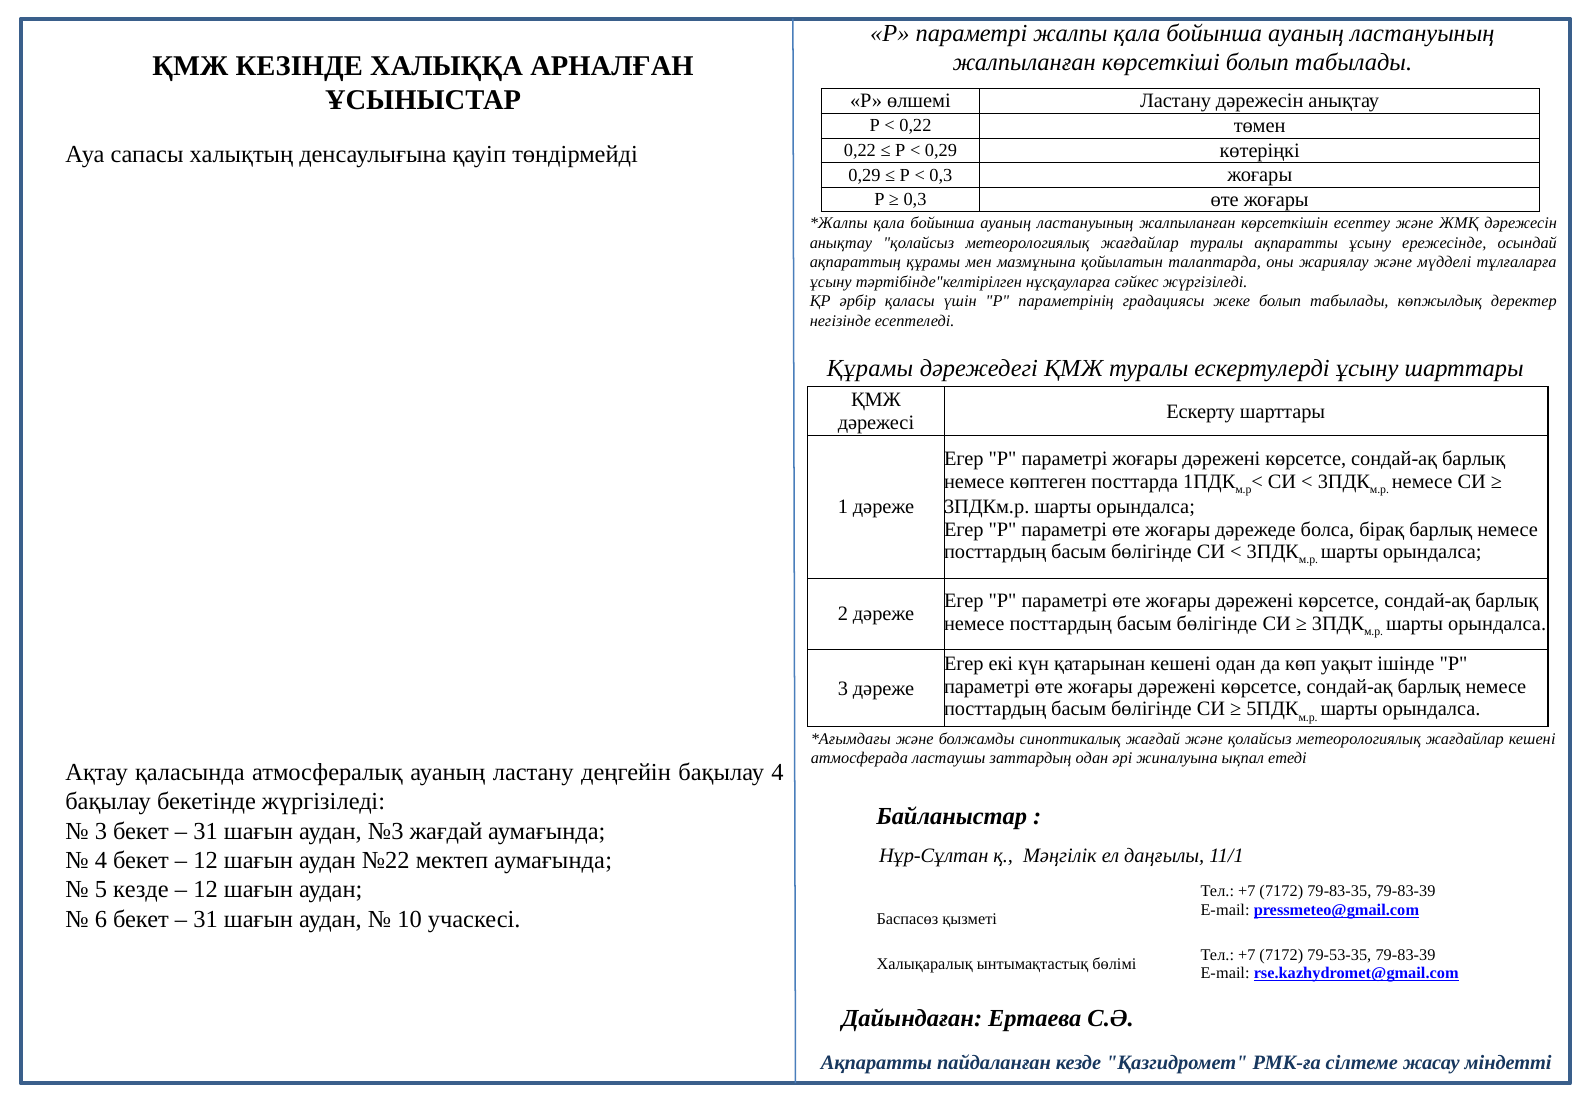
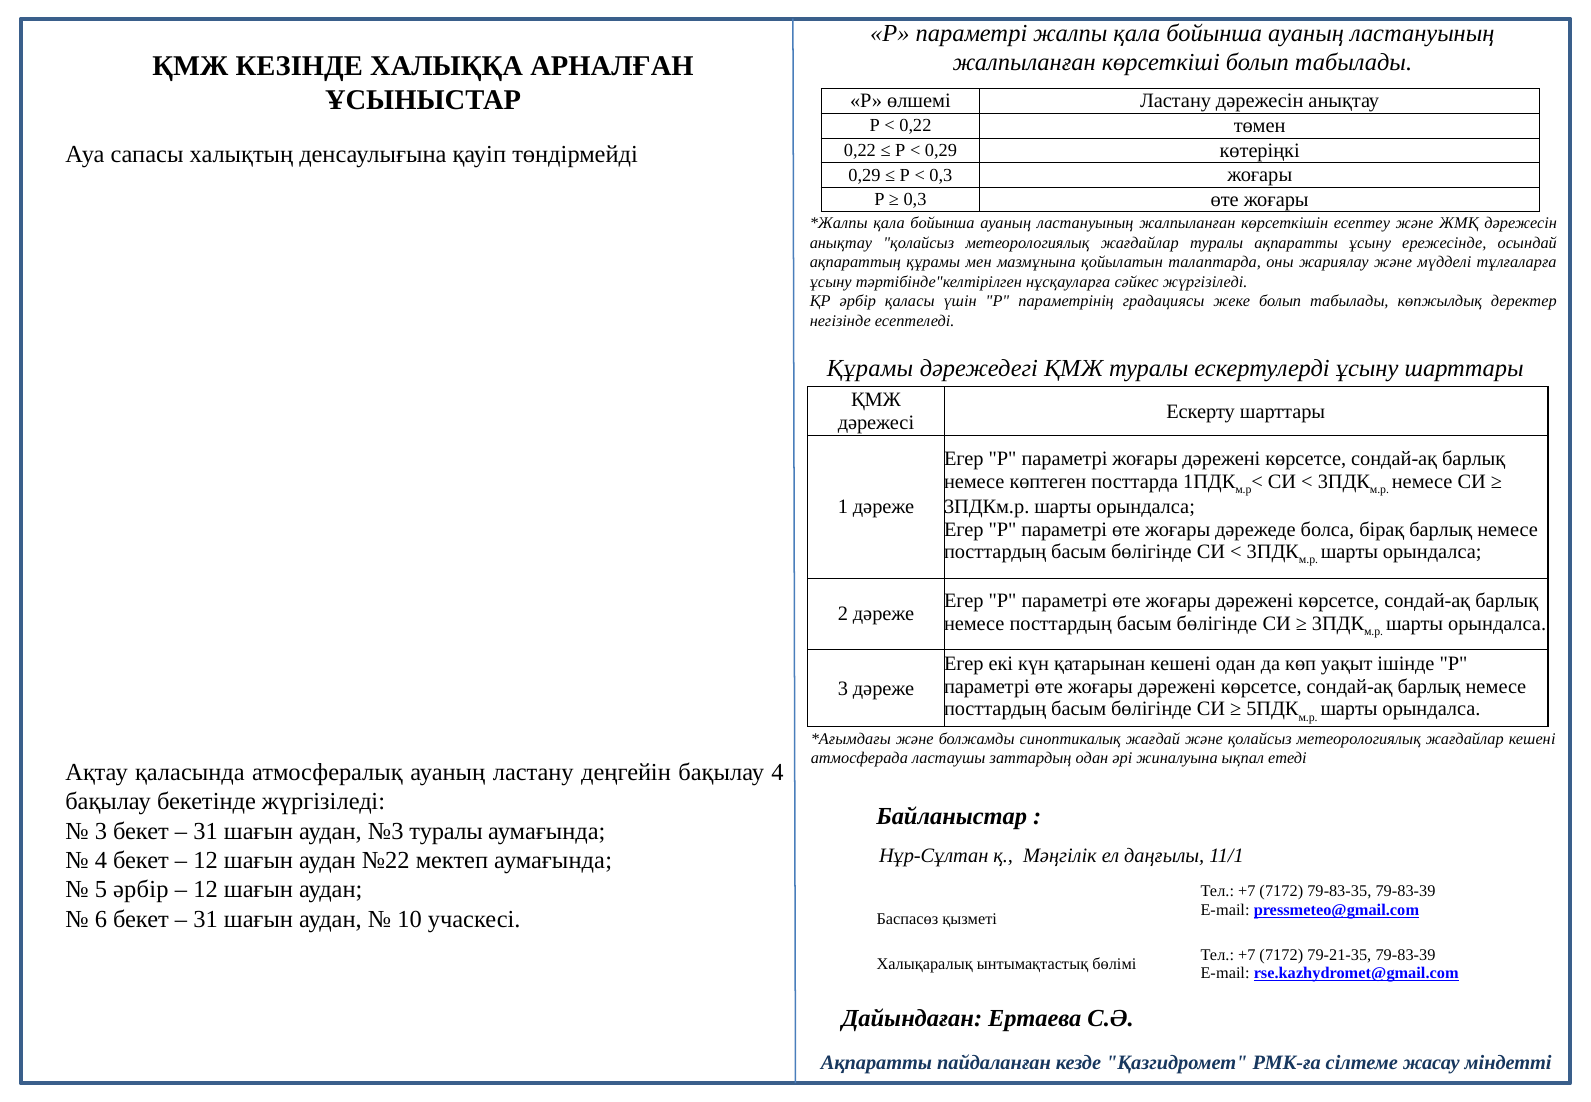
№3 жағдай: жағдай -> туралы (446, 831)
5 кезде: кезде -> әрбір (141, 889)
79-53-35: 79-53-35 -> 79-21-35 (1339, 955)
